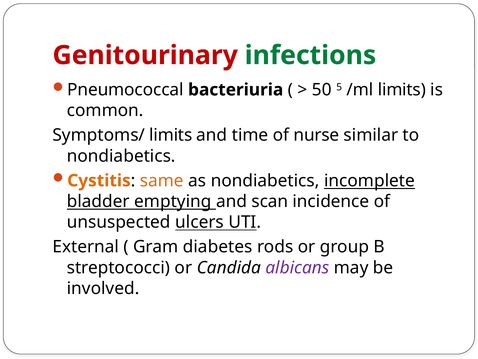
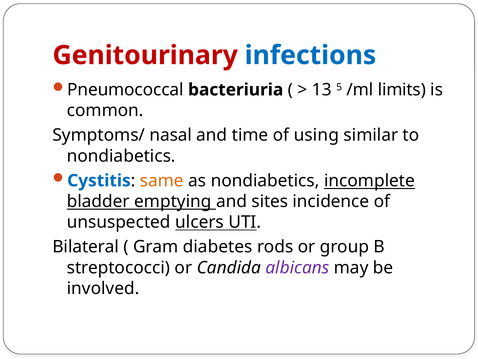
infections colour: green -> blue (310, 55)
50: 50 -> 13 (322, 90)
Symptoms/ limits: limits -> nasal (171, 135)
nurse: nurse -> using (316, 135)
Cystitis colour: orange -> blue (99, 180)
scan: scan -> sites (270, 201)
External: External -> Bilateral (86, 247)
